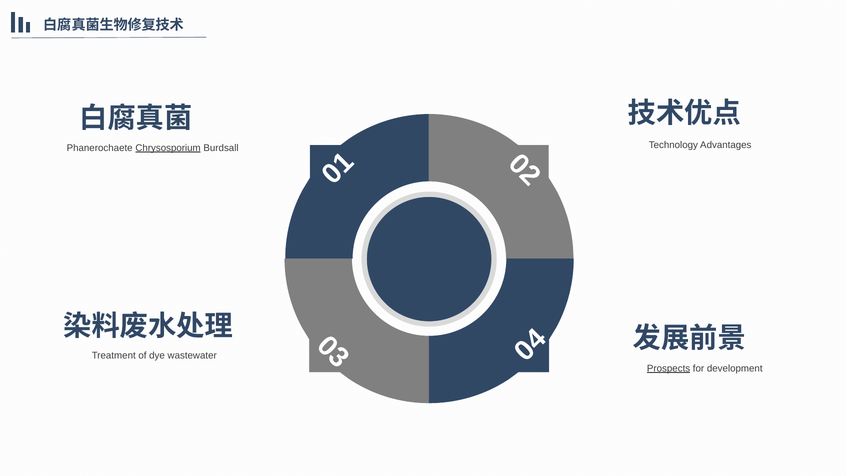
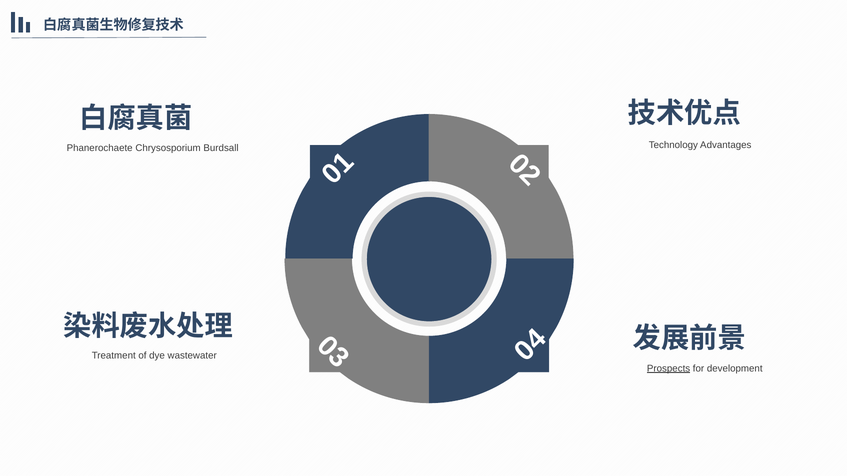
Chrysosporium underline: present -> none (168, 148)
